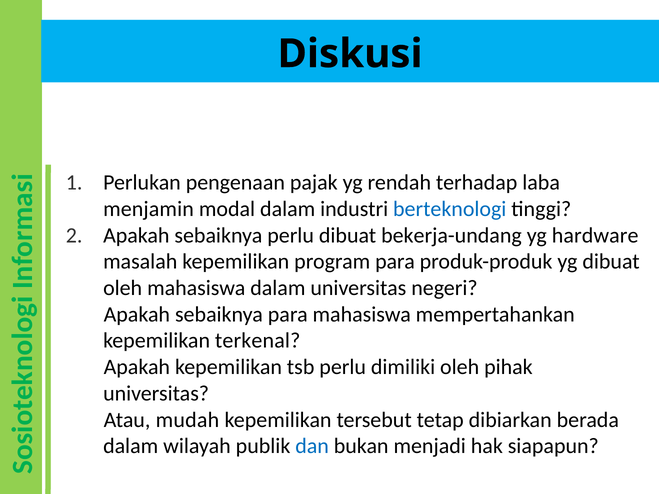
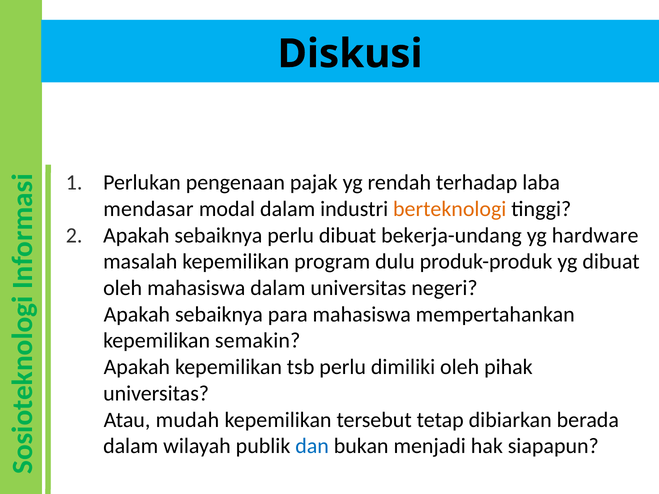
menjamin: menjamin -> mendasar (148, 209)
berteknologi colour: blue -> orange (450, 209)
program para: para -> dulu (395, 262)
terkenal: terkenal -> semakin (258, 341)
